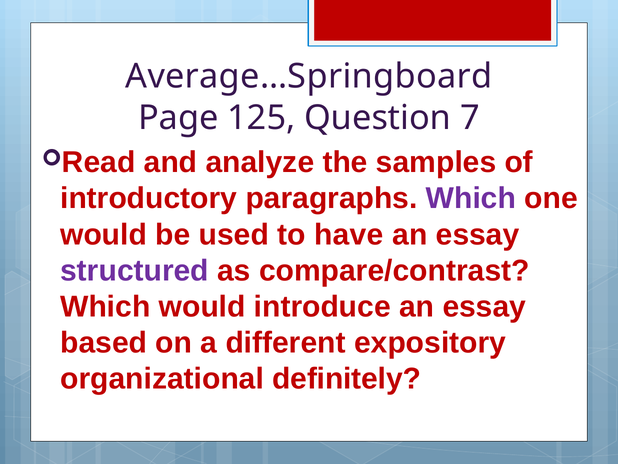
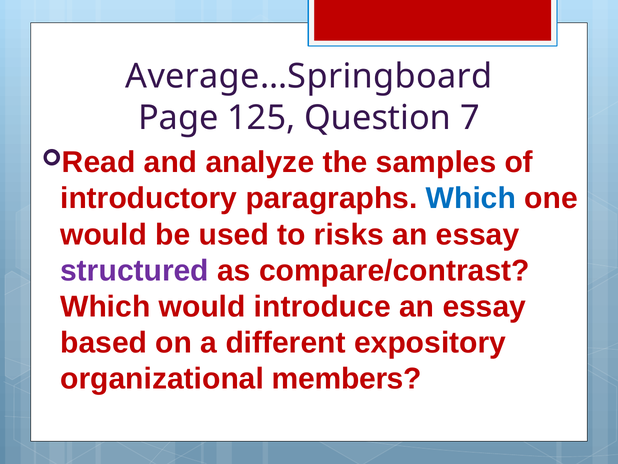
Which colour: purple -> blue (471, 198)
have: have -> risks (349, 234)
definitely: definitely -> members (347, 379)
